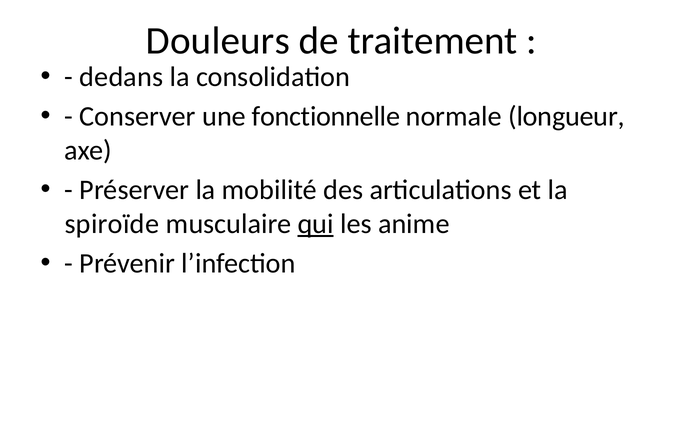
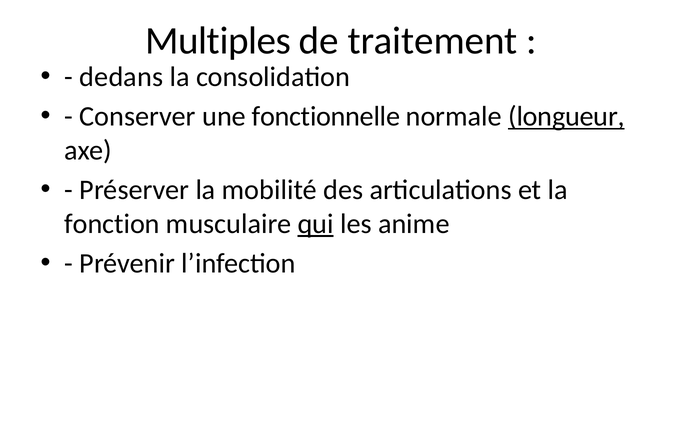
Douleurs: Douleurs -> Multiples (218, 41)
longueur underline: none -> present (566, 117)
spiroïde: spiroïde -> fonction (112, 224)
